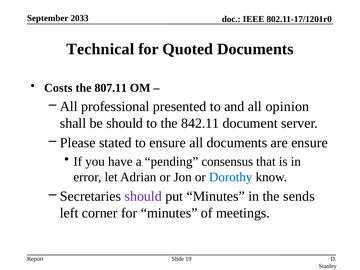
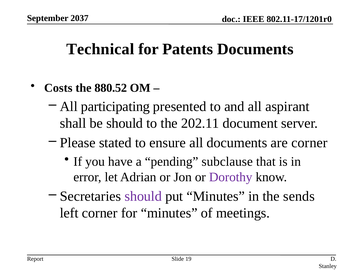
2033: 2033 -> 2037 (80, 18)
Quoted: Quoted -> Patents (188, 49)
807.11: 807.11 -> 880.52 (111, 88)
professional: professional -> participating (115, 106)
opinion: opinion -> aspirant (287, 106)
842.11: 842.11 -> 202.11 (200, 123)
are ensure: ensure -> corner (309, 143)
consensus: consensus -> subclause (227, 162)
Dorothy colour: blue -> purple (231, 177)
